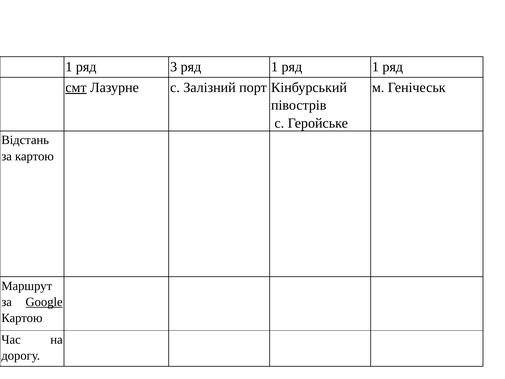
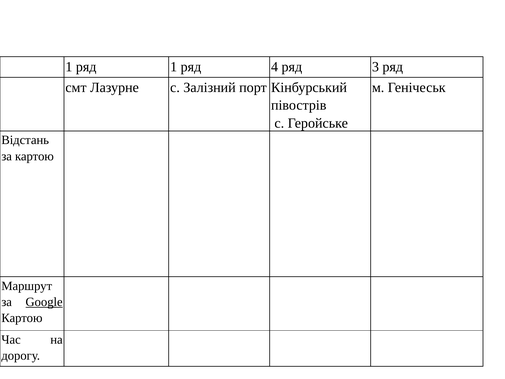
ряд 3: 3 -> 1 (174, 67)
1: 1 -> 4 (275, 67)
1: 1 -> 3 (375, 67)
смт underline: present -> none (76, 87)
